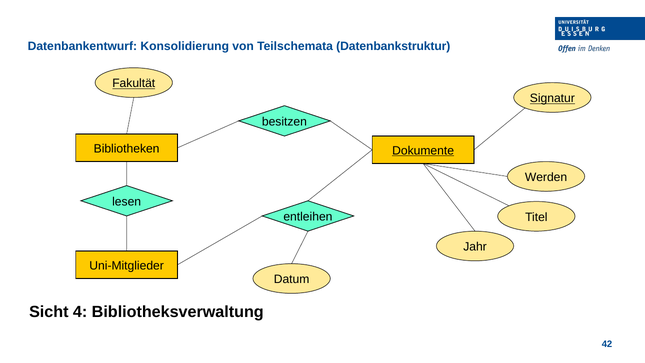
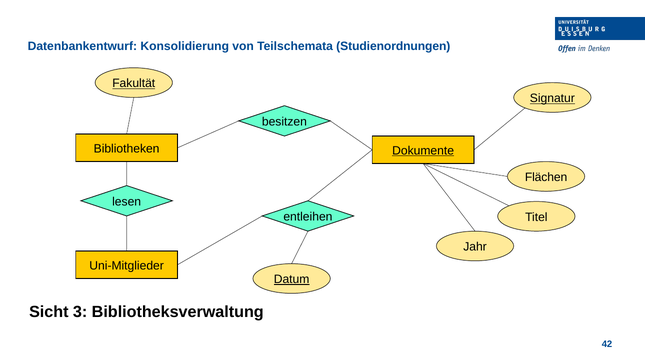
Datenbankstruktur: Datenbankstruktur -> Studienordnungen (393, 46)
Werden: Werden -> Flächen (546, 177)
Datum underline: none -> present (292, 279)
4: 4 -> 3 (80, 312)
